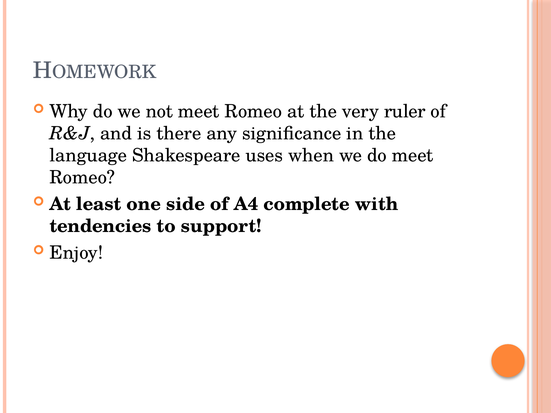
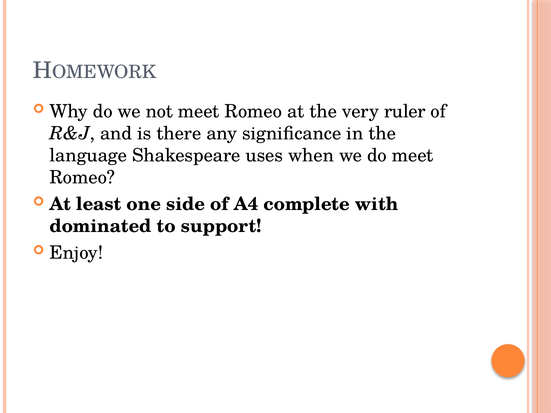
tendencies: tendencies -> dominated (100, 226)
